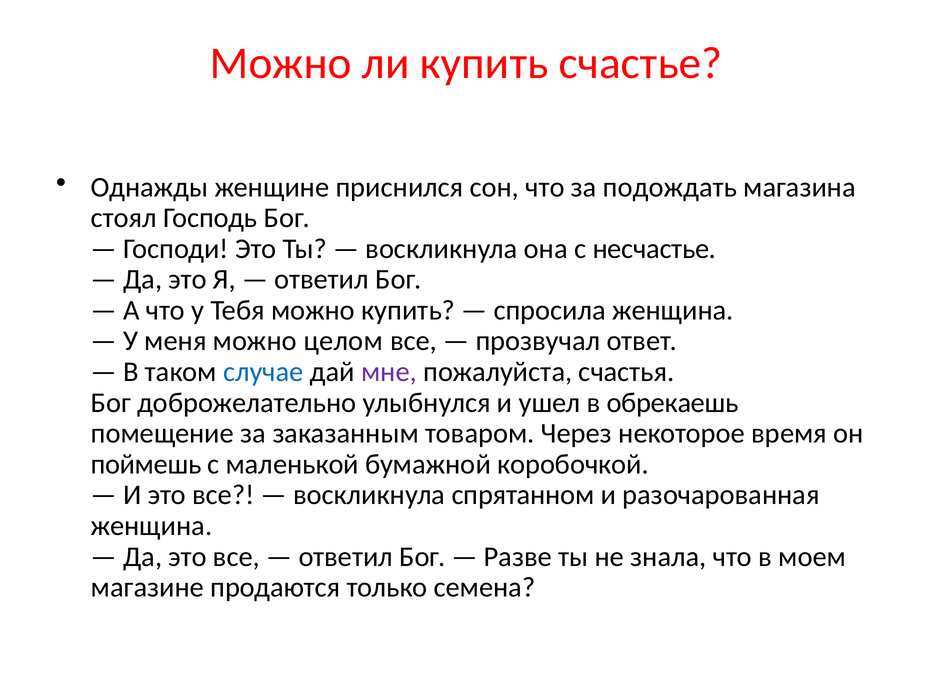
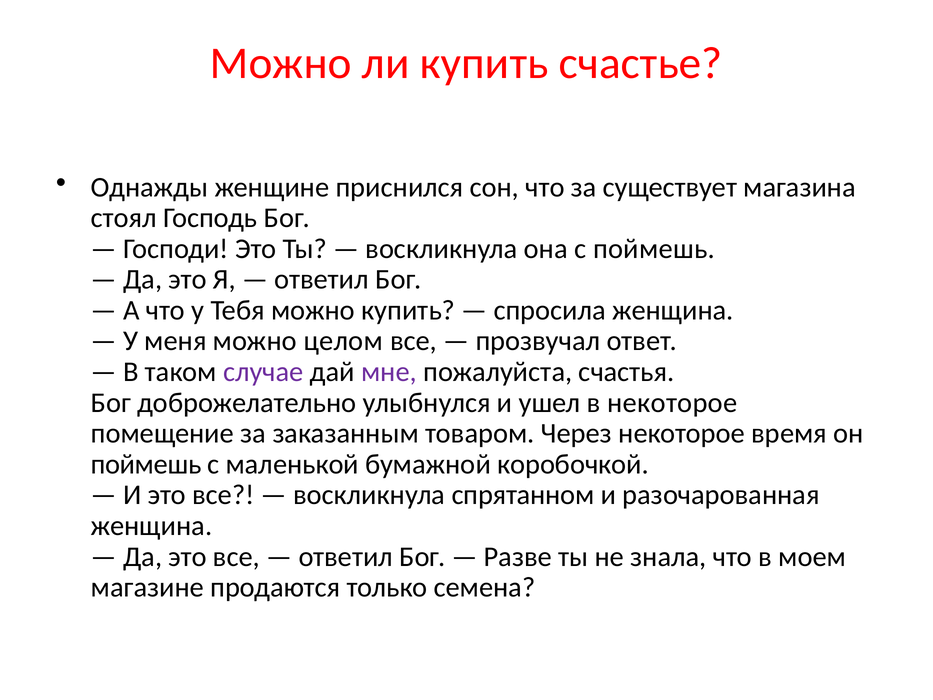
подождать: подождать -> существует (670, 187)
с несчастье: несчастье -> поймешь (654, 249)
случае colour: blue -> purple (263, 372)
в обрекаешь: обрекаешь -> некоторое (672, 403)
